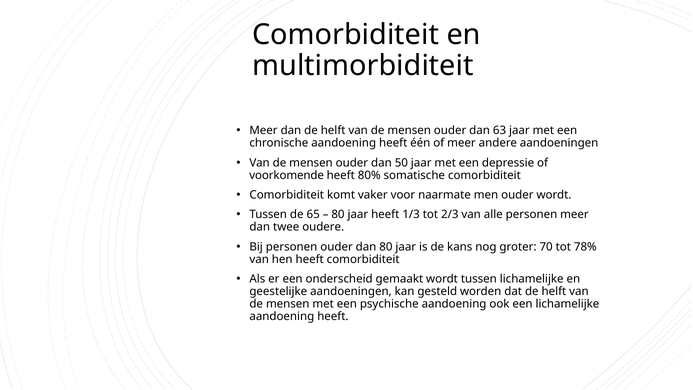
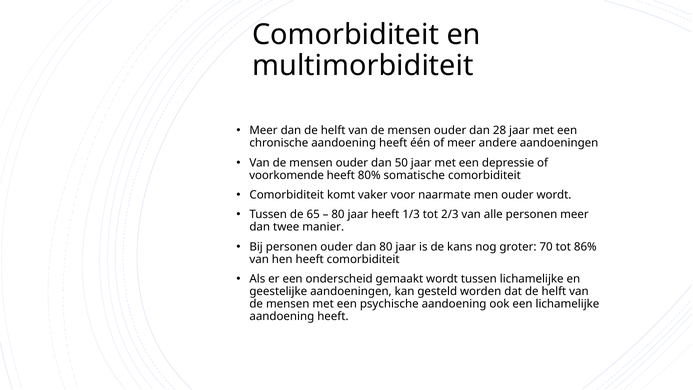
63: 63 -> 28 (500, 131)
oudere: oudere -> manier (323, 227)
78%: 78% -> 86% (585, 247)
